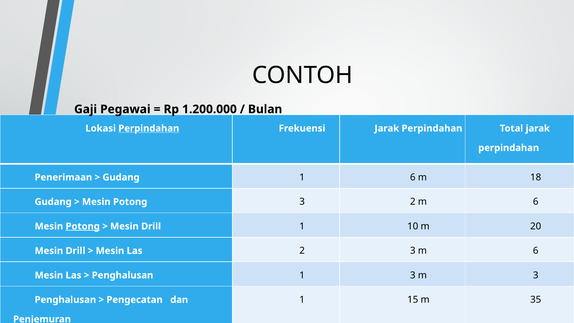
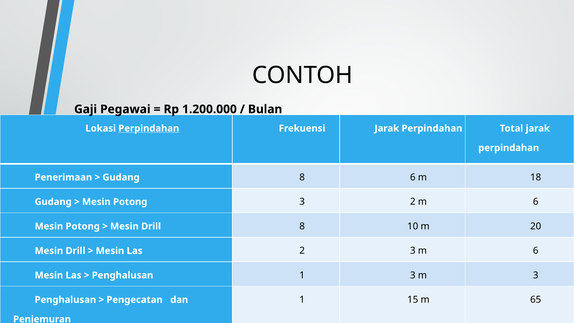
Gudang 1: 1 -> 8 (302, 177)
Potong underline: present -> none (83, 226)
Drill 1: 1 -> 8 (302, 226)
35: 35 -> 65 (536, 300)
